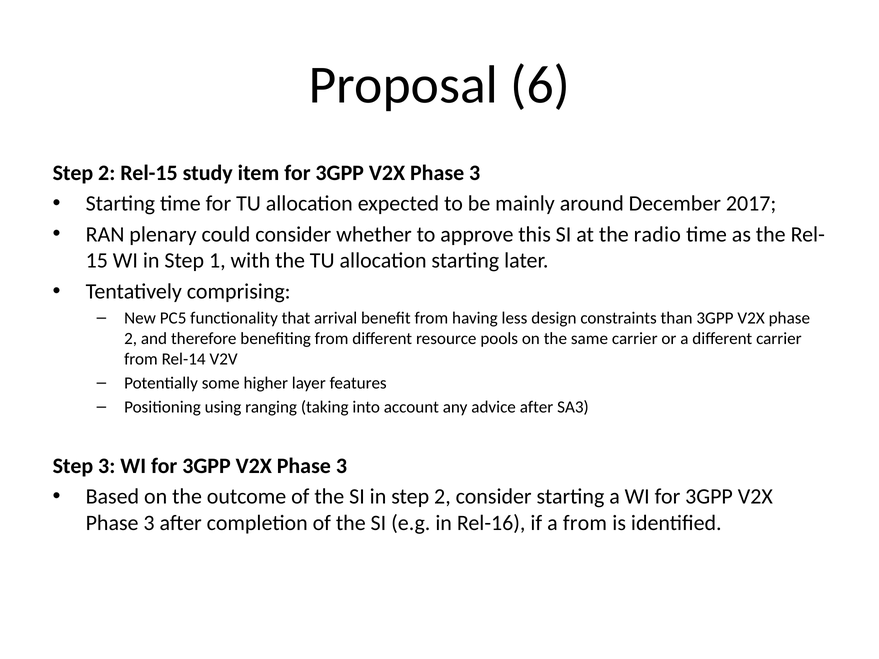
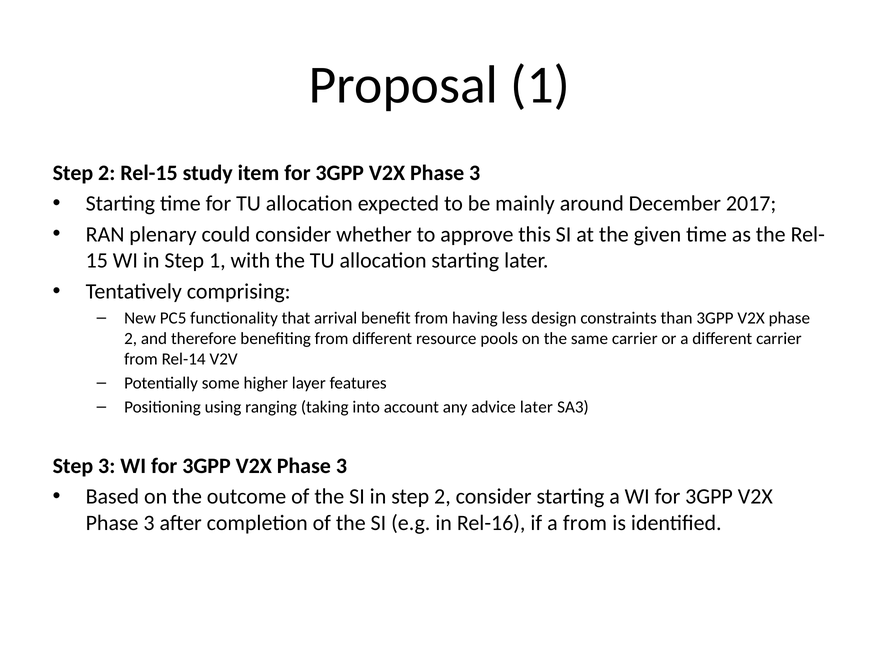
Proposal 6: 6 -> 1 (540, 85)
radio: radio -> given (657, 234)
advice after: after -> later (536, 407)
